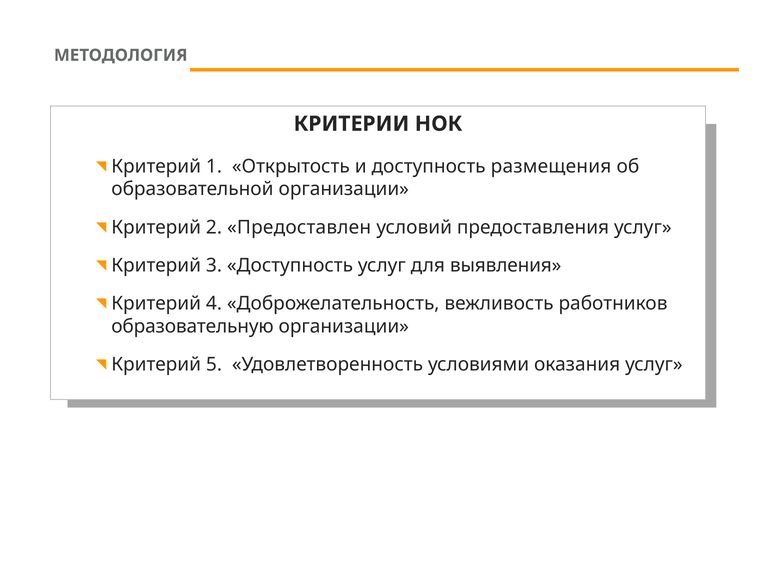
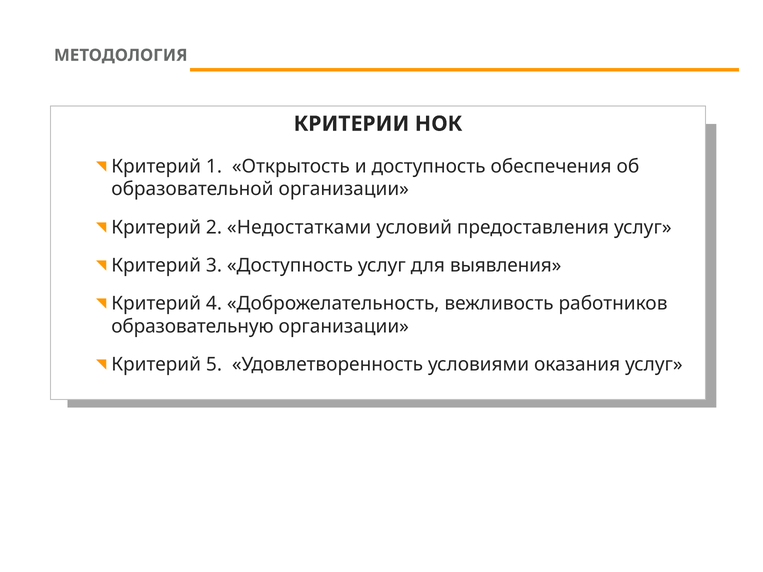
размещения: размещения -> обеспечения (551, 166)
Предоставлен: Предоставлен -> Недостатками (299, 227)
